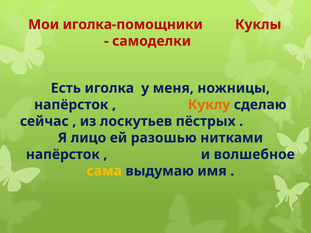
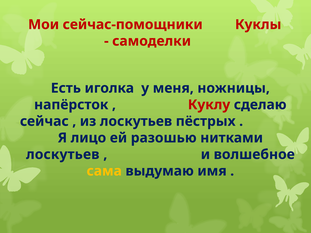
иголка-помощники: иголка-помощники -> сейчас-помощники (133, 25)
Куклу colour: orange -> red (209, 105)
напёрсток: напёрсток -> лоскутьев (63, 155)
